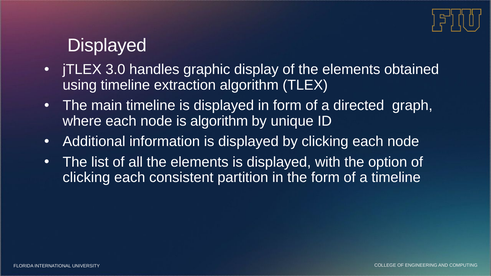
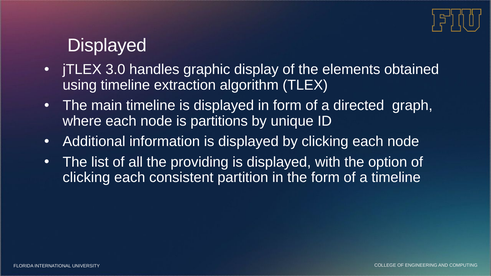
is algorithm: algorithm -> partitions (219, 121)
all the elements: elements -> providing (200, 162)
